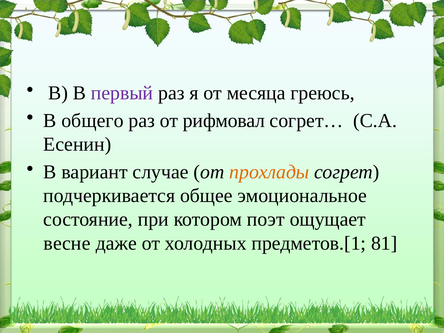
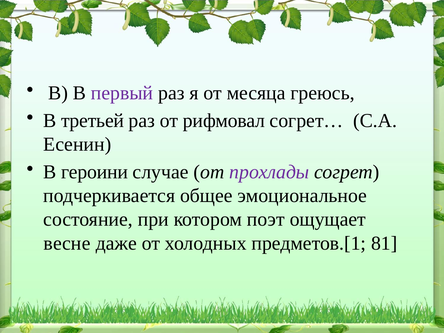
общего: общего -> третьей (93, 121)
вариант: вариант -> героини (95, 172)
прохлады colour: orange -> purple (269, 172)
